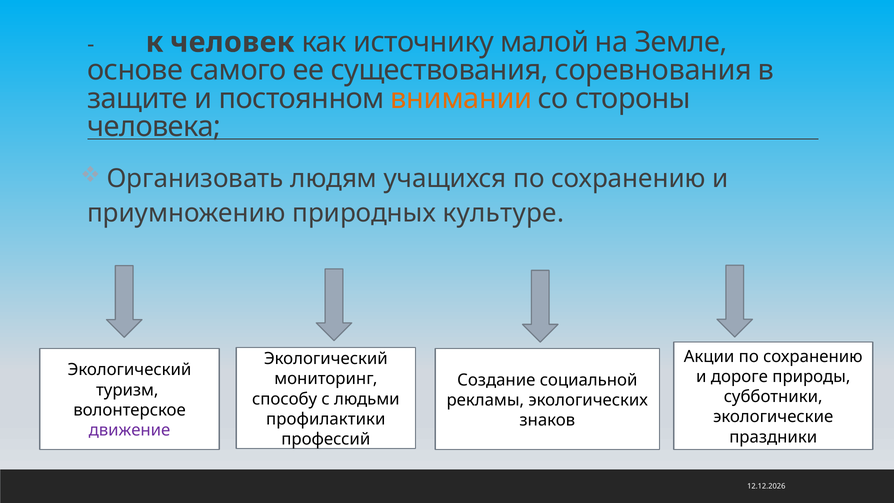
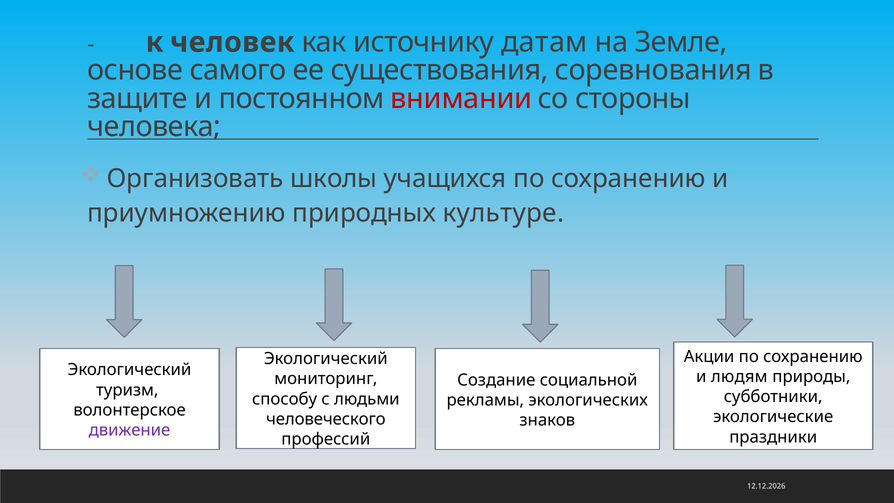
малой: малой -> датам (544, 42)
внимании colour: orange -> red (461, 98)
людям: людям -> школы (334, 179)
дороге: дороге -> людям (739, 377)
профилактики: профилактики -> человеческого (326, 419)
